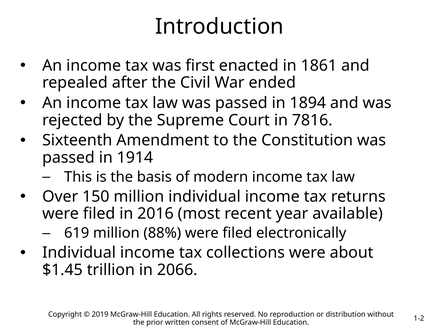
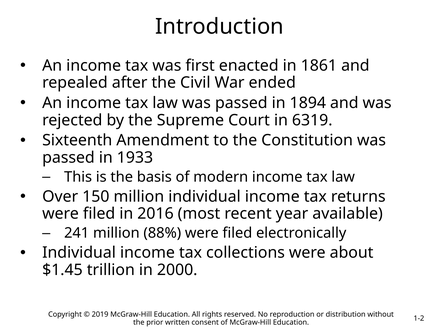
7816: 7816 -> 6319 (312, 120)
1914: 1914 -> 1933 (135, 158)
619: 619 -> 241 (77, 233)
2066: 2066 -> 2000 (177, 270)
